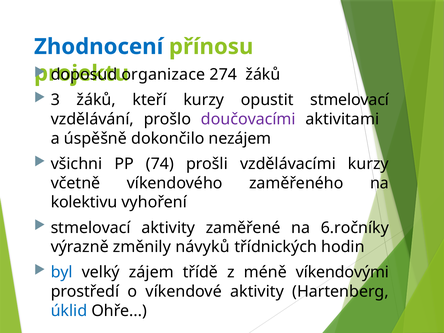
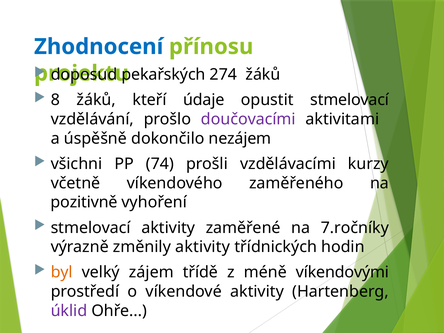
organizace: organizace -> pekařských (164, 75)
3: 3 -> 8 (55, 100)
kteří kurzy: kurzy -> údaje (204, 100)
kolektivu: kolektivu -> pozitivně (84, 202)
6.ročníky: 6.ročníky -> 7.ročníky (355, 228)
změnily návyků: návyků -> aktivity (203, 247)
byl colour: blue -> orange (62, 272)
úklid colour: blue -> purple (69, 311)
